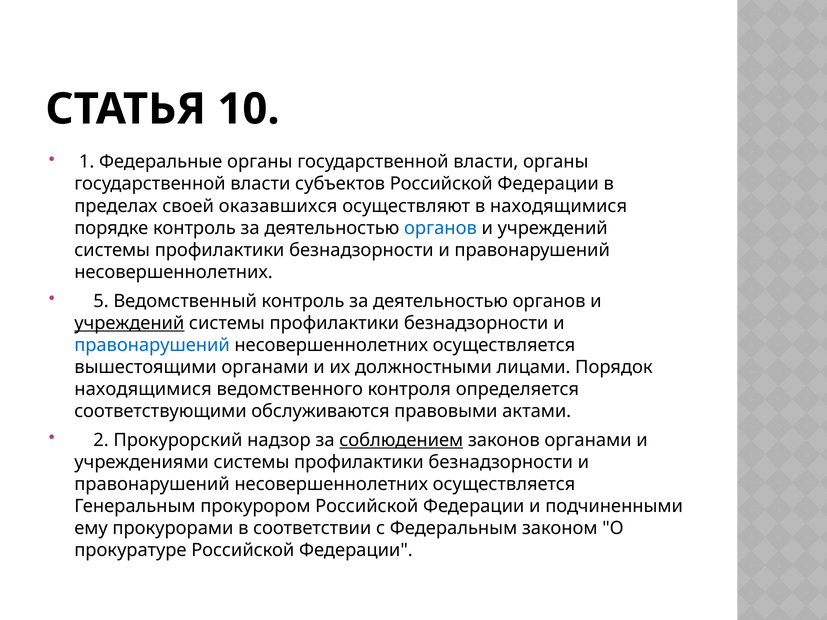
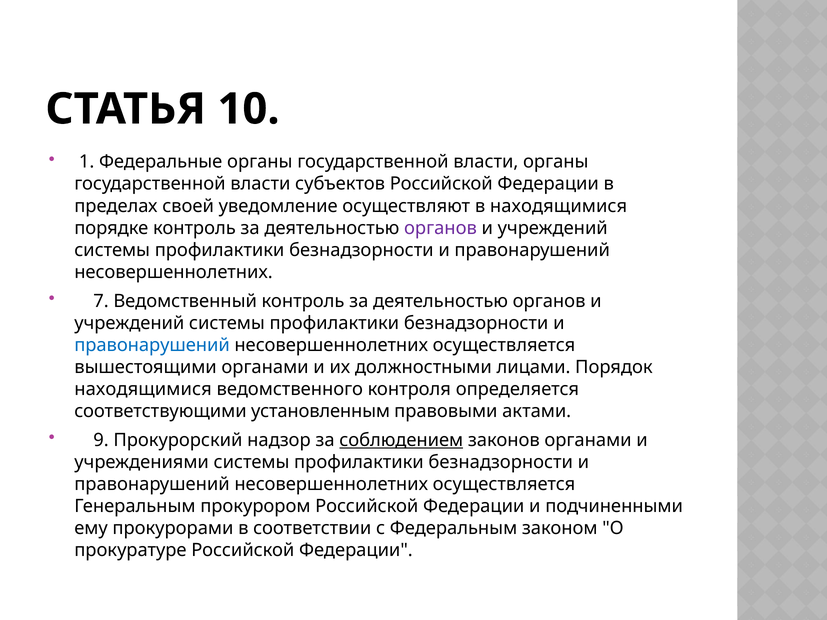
оказавшихся: оказавшихся -> уведомление (278, 206)
органов colour: blue -> purple (440, 228)
5: 5 -> 7 (101, 301)
учреждений underline: present -> none (129, 323)
обслуживаются: обслуживаются -> установленным (321, 411)
2: 2 -> 9 (101, 440)
